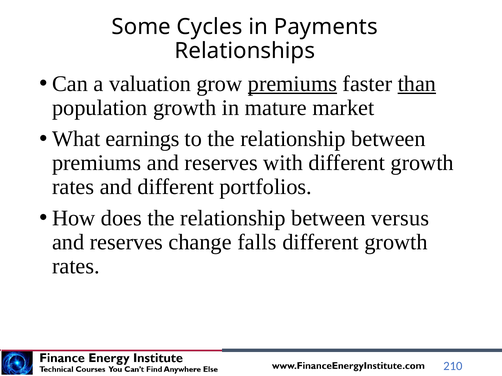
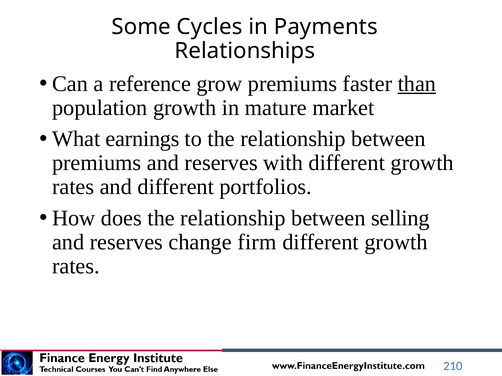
valuation: valuation -> reference (150, 84)
premiums underline: present -> none (292, 84)
versus: versus -> selling (400, 218)
falls: falls -> firm (257, 242)
